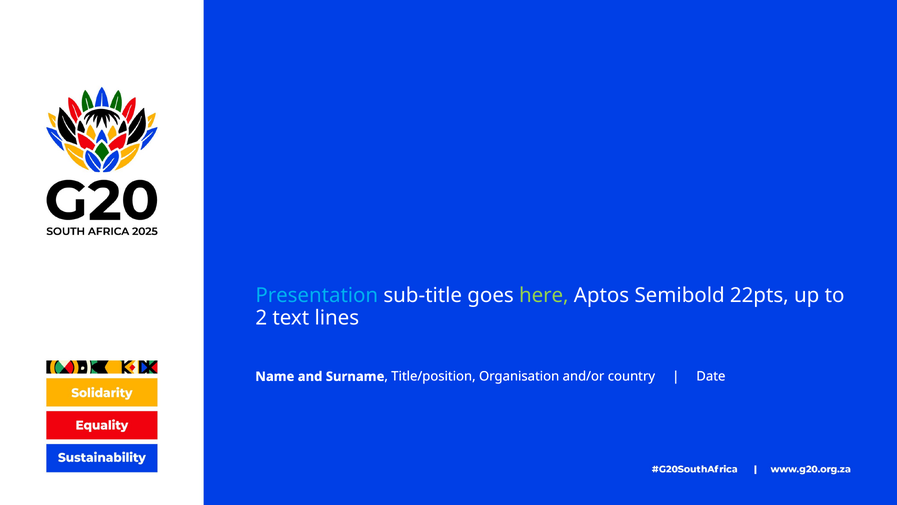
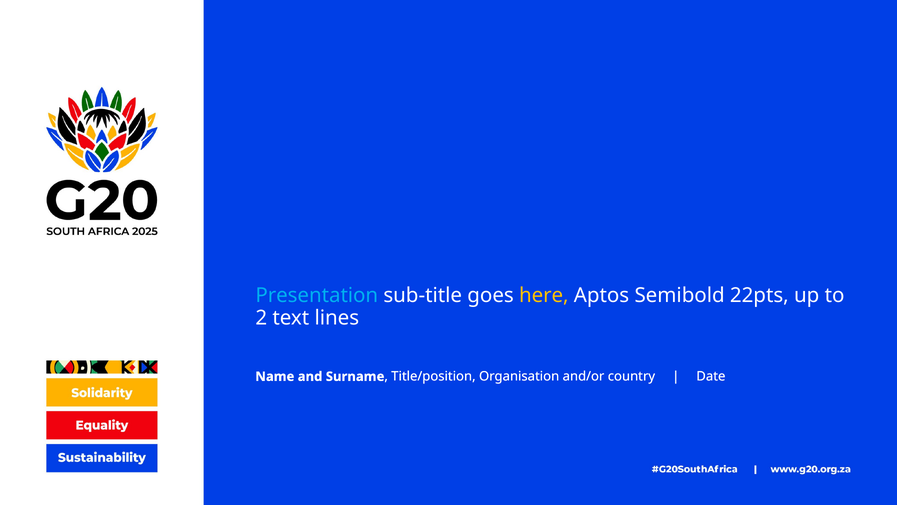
here colour: light green -> yellow (544, 295)
